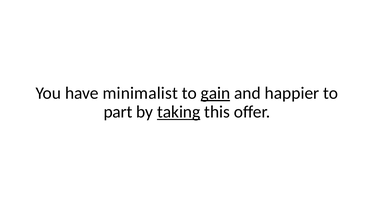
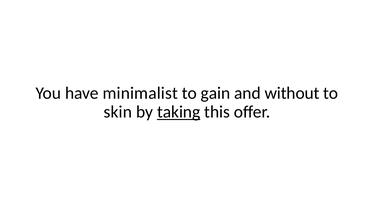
gain underline: present -> none (215, 93)
happier: happier -> without (292, 93)
part: part -> skin (118, 112)
